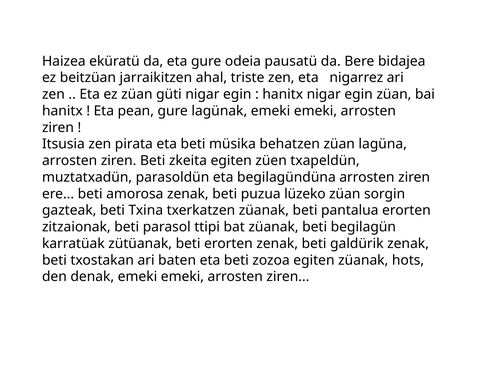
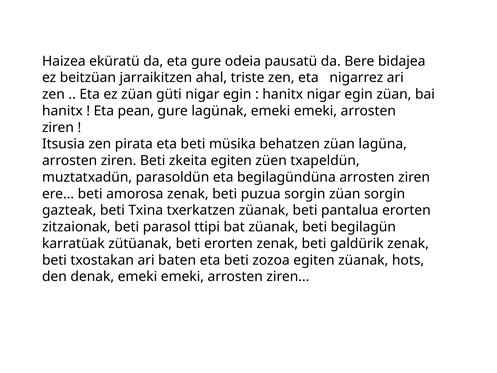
puzua lüzeko: lüzeko -> sorgin (305, 194)
